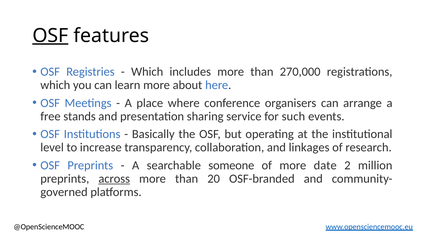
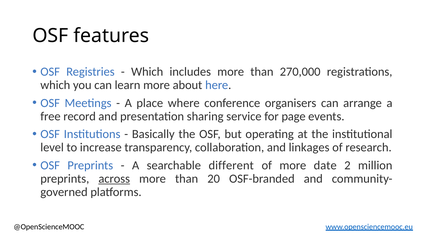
OSF underline: present -> none (50, 36)
stands: stands -> record (80, 116)
such: such -> page (294, 116)
someone: someone -> different (231, 165)
